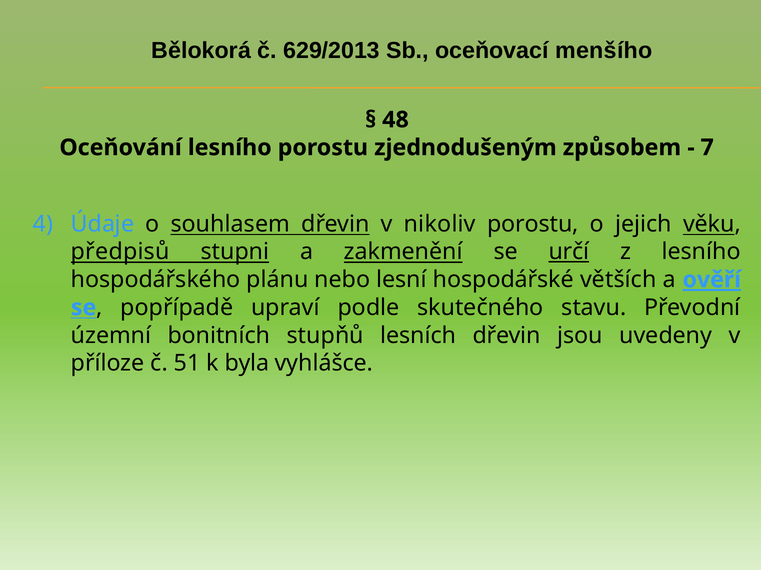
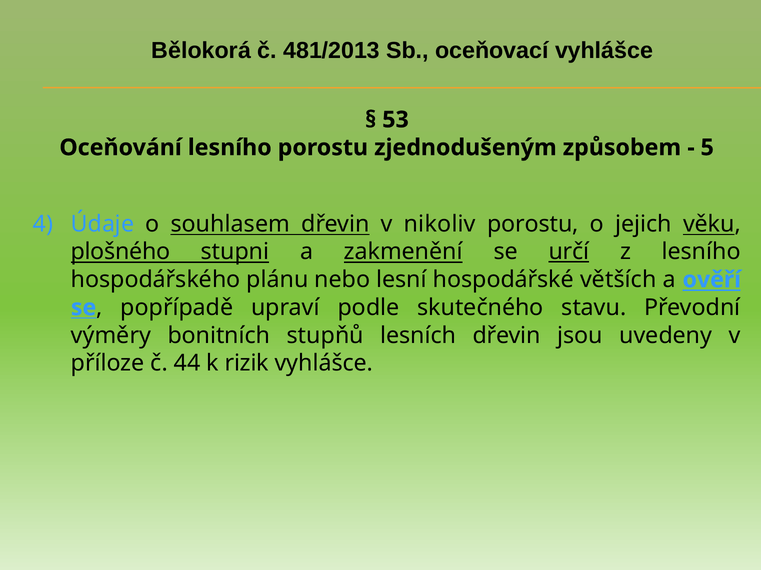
629/2013: 629/2013 -> 481/2013 (332, 51)
oceňovací menšího: menšího -> vyhlášce (604, 51)
48: 48 -> 53 (396, 120)
7: 7 -> 5 (707, 148)
předpisů: předpisů -> plošného (120, 252)
ověří underline: present -> none (712, 280)
územní: územní -> výměry (111, 336)
51: 51 -> 44 (187, 364)
byla: byla -> rizik (247, 364)
